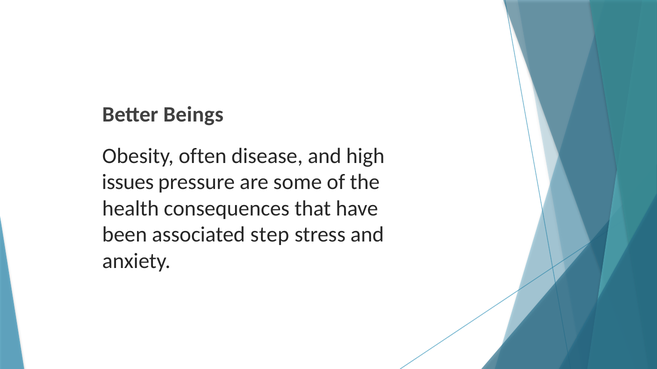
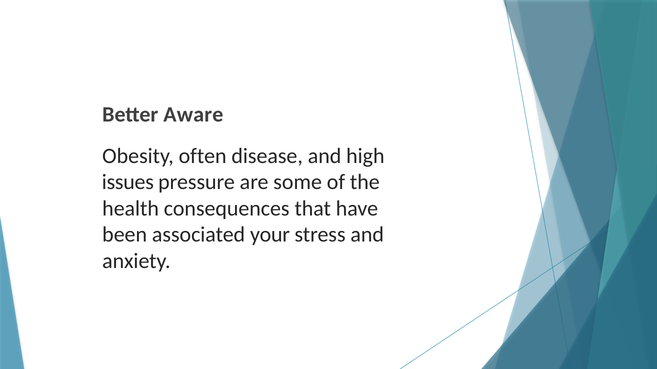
Beings: Beings -> Aware (193, 115)
step: step -> your (270, 235)
